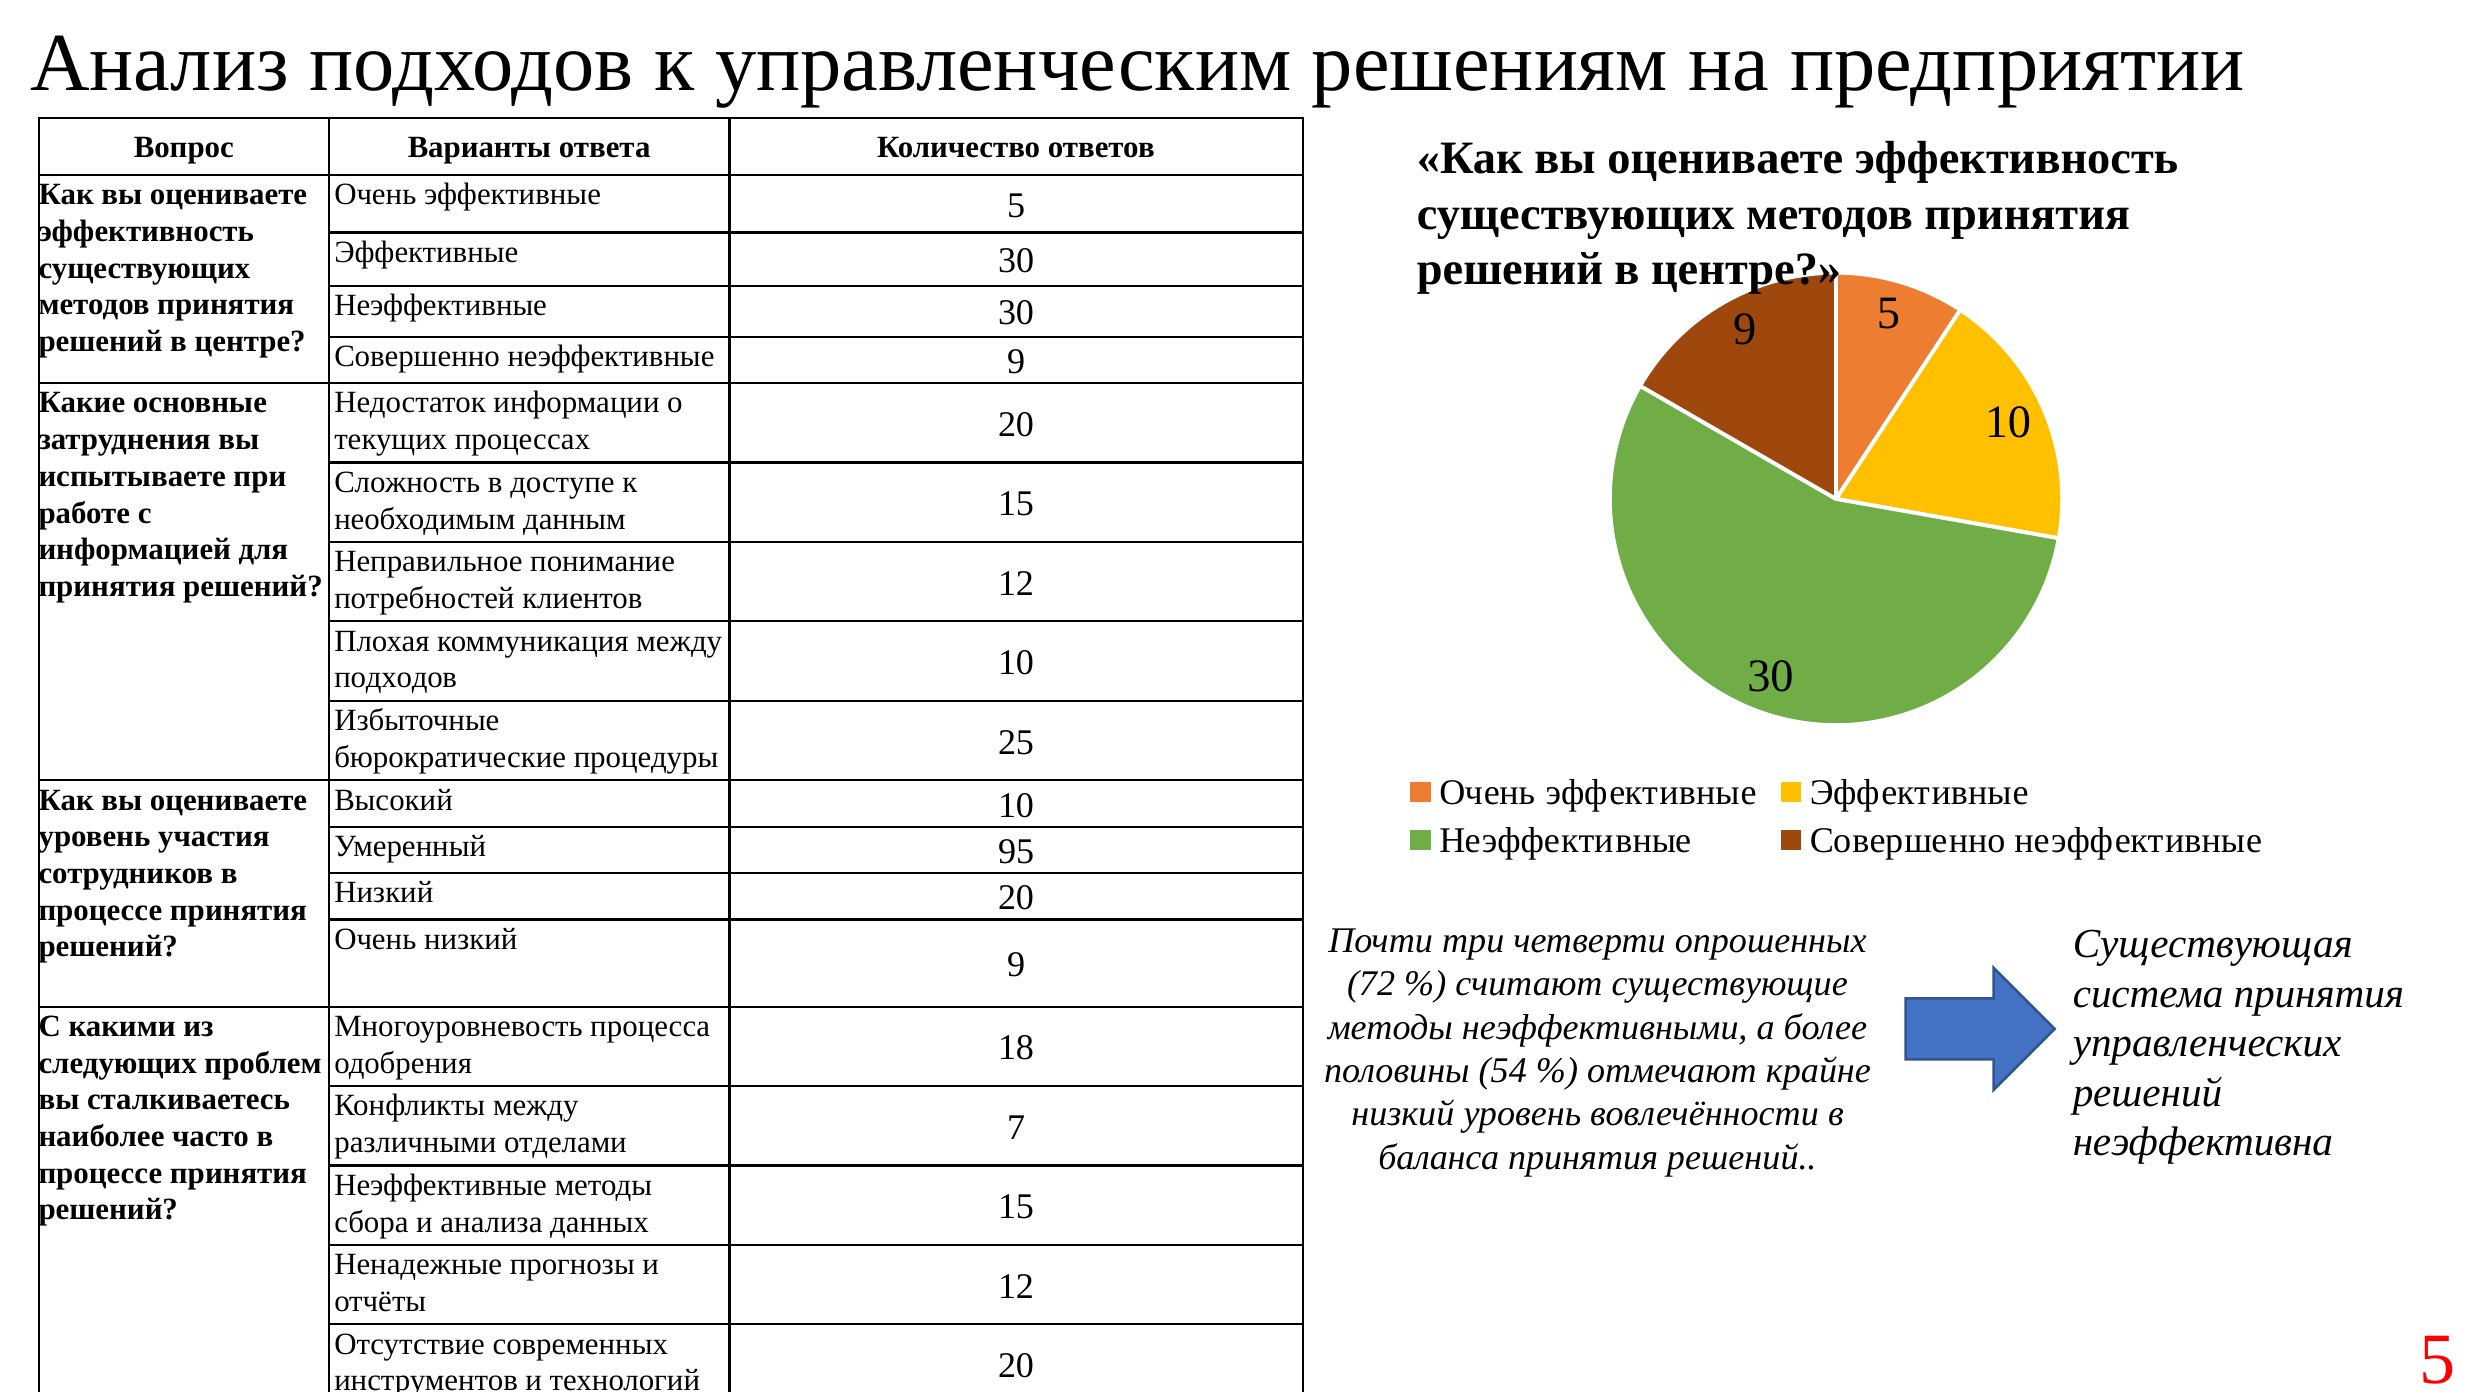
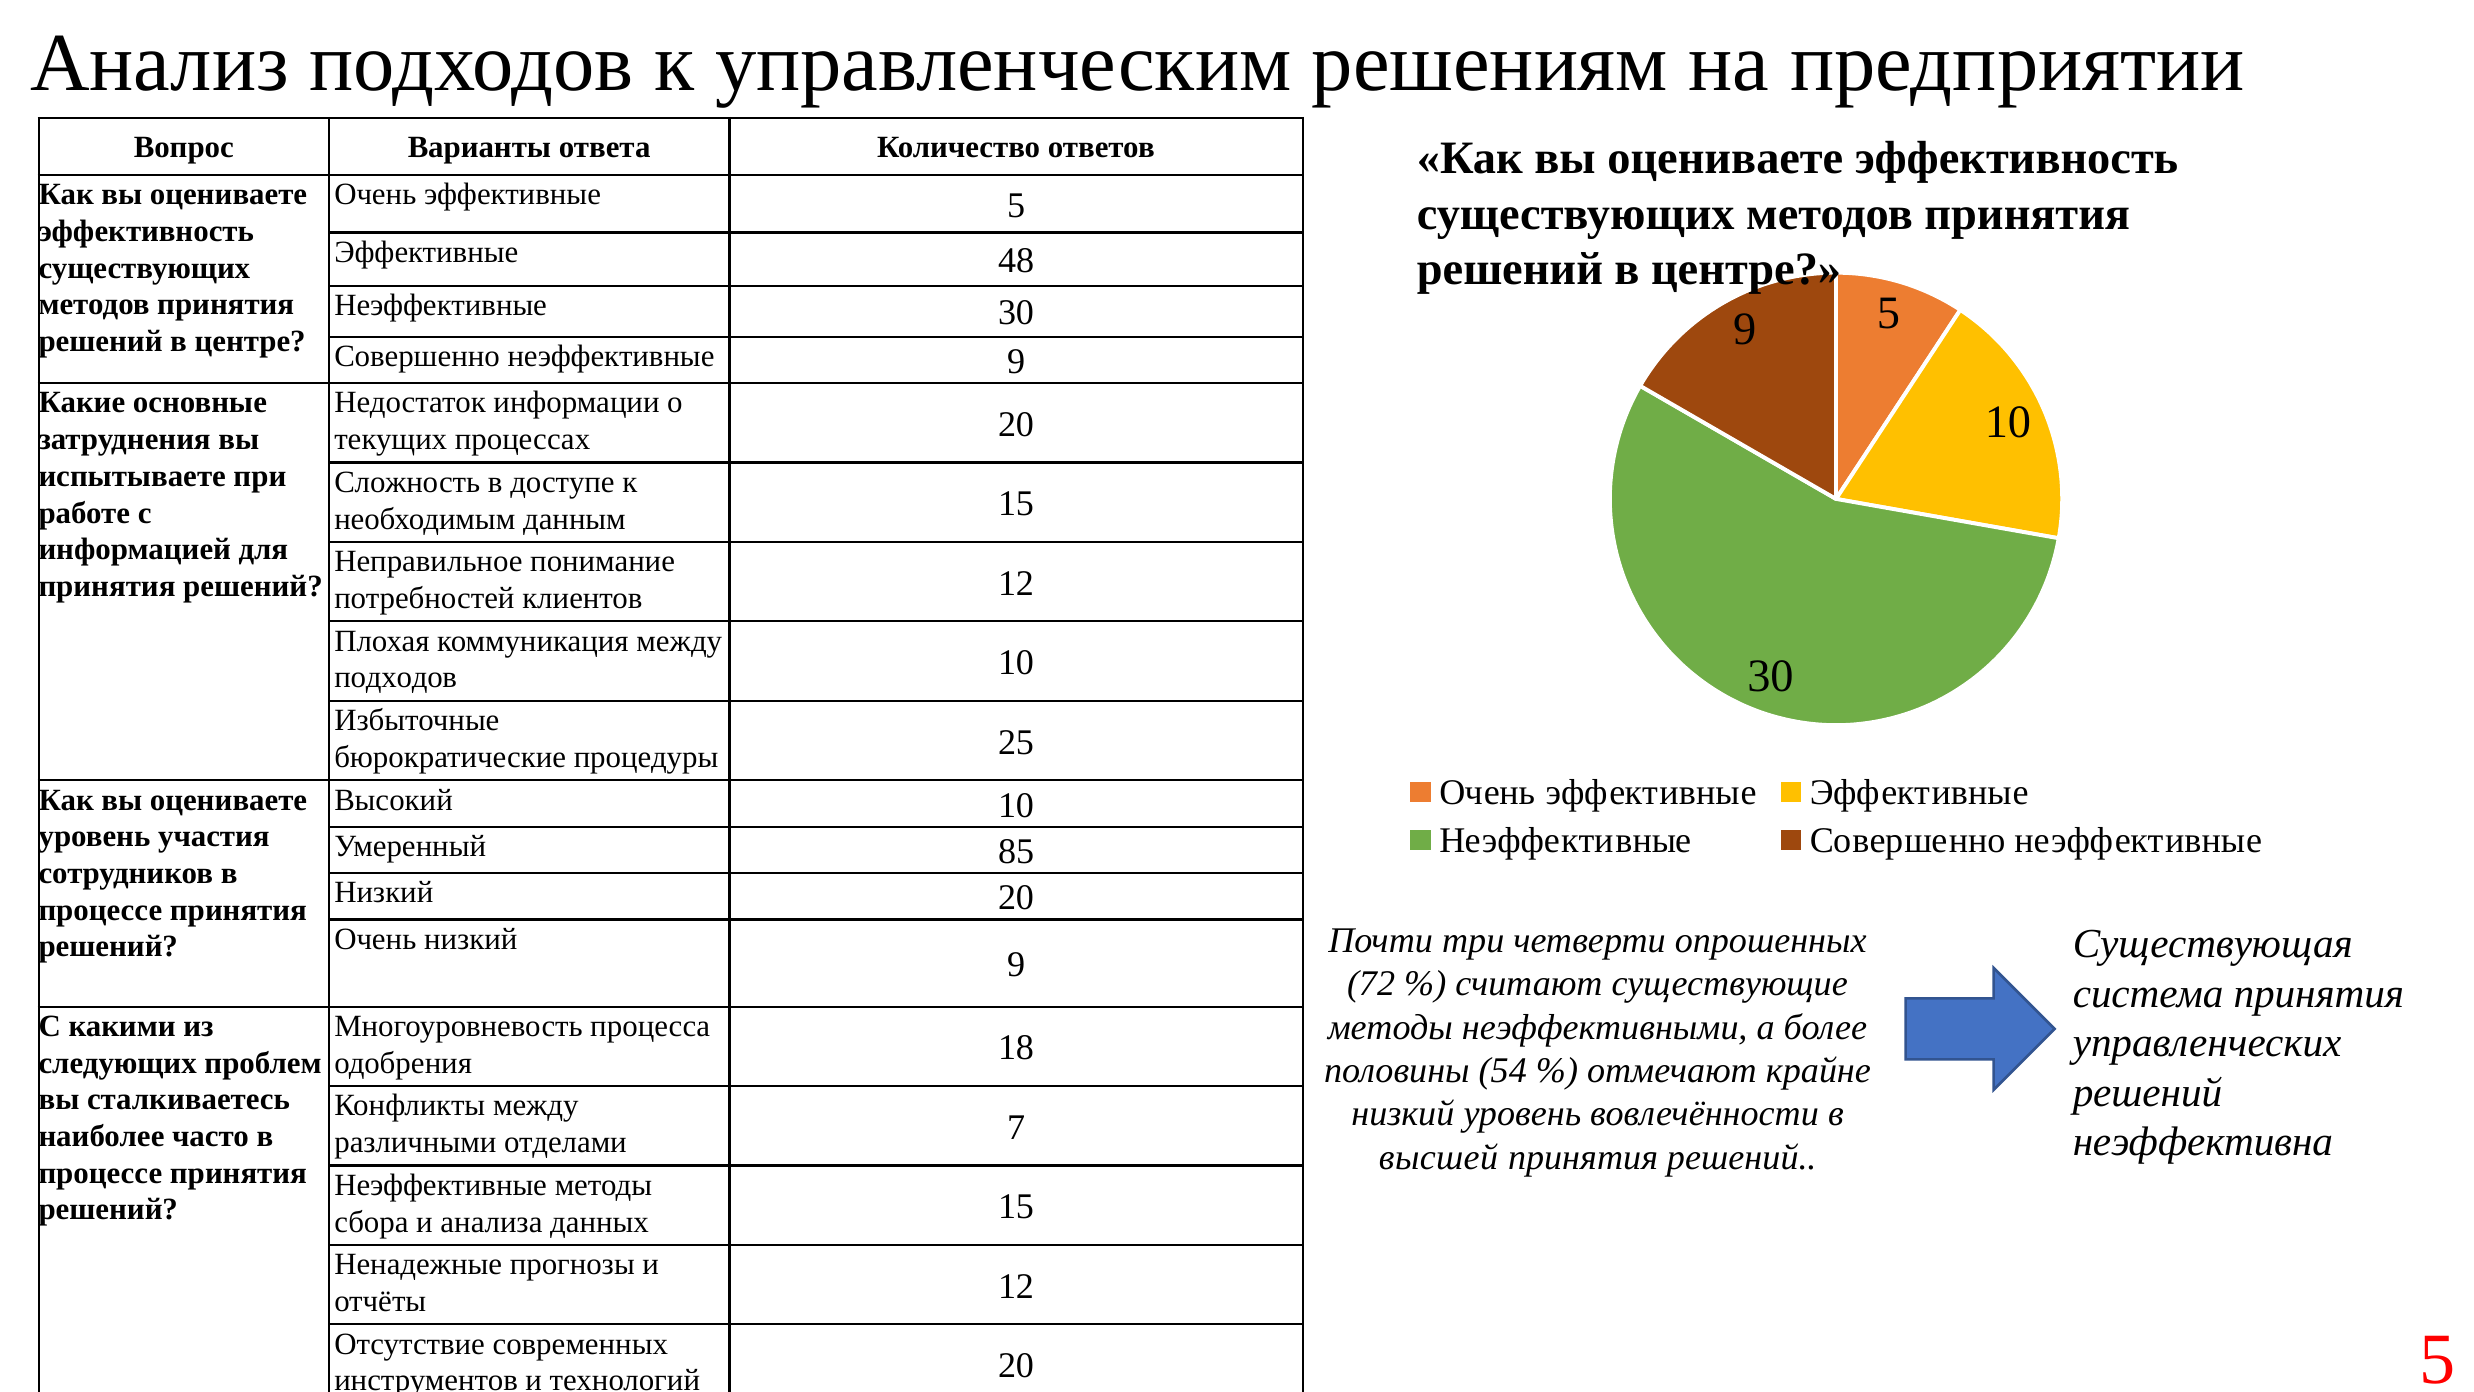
Эффективные 30: 30 -> 48 (1016, 261)
95: 95 -> 85 (1016, 851)
баланса: баланса -> высшей (1439, 1157)
